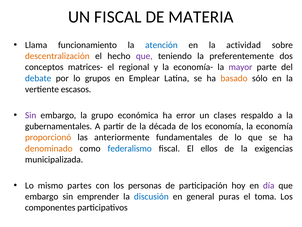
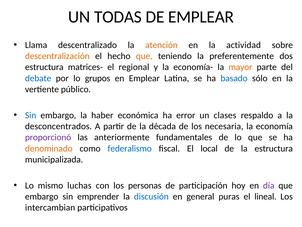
UN FISCAL: FISCAL -> TODAS (118, 17)
DE MATERIA: MATERIA -> EMPLEAR (201, 17)
funcionamiento: funcionamiento -> descentralizado (87, 45)
atención colour: blue -> orange (161, 45)
que colour: purple -> orange (144, 56)
conceptos: conceptos -> estructura (44, 67)
mayor colour: purple -> orange (240, 67)
basado colour: orange -> blue (234, 78)
escasos: escasos -> público (76, 89)
Sin colour: purple -> blue (31, 115)
grupo: grupo -> haber (102, 115)
gubernamentales: gubernamentales -> desconcentrados (58, 126)
los economía: economía -> necesaria (224, 126)
proporcionó colour: orange -> purple (48, 137)
ellos: ellos -> local (209, 148)
la exigencias: exigencias -> estructura (274, 148)
partes: partes -> luchas (79, 185)
toma: toma -> lineal (265, 196)
componentes: componentes -> intercambian (50, 207)
